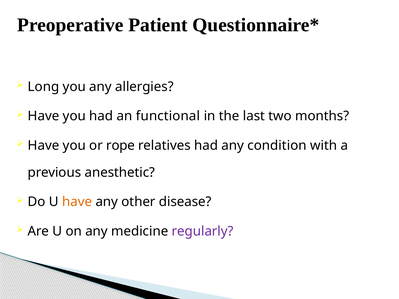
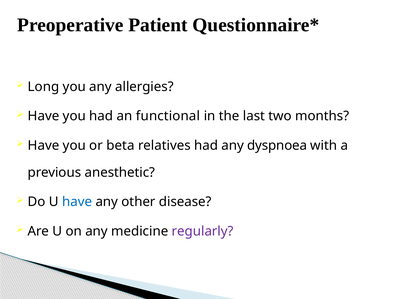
rope: rope -> beta (120, 146)
condition: condition -> dyspnoea (277, 146)
have colour: orange -> blue (77, 202)
